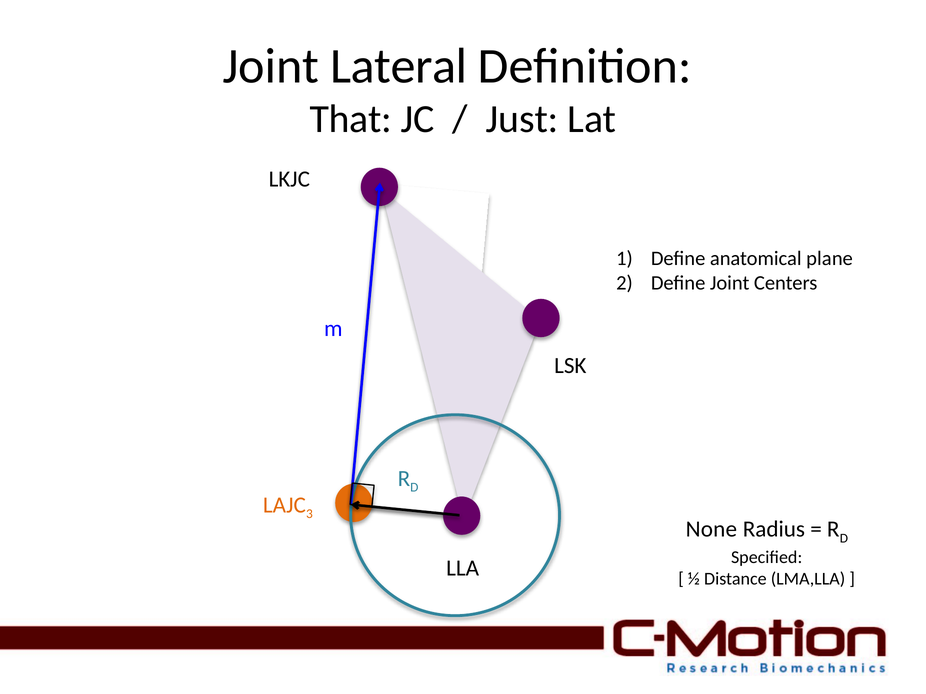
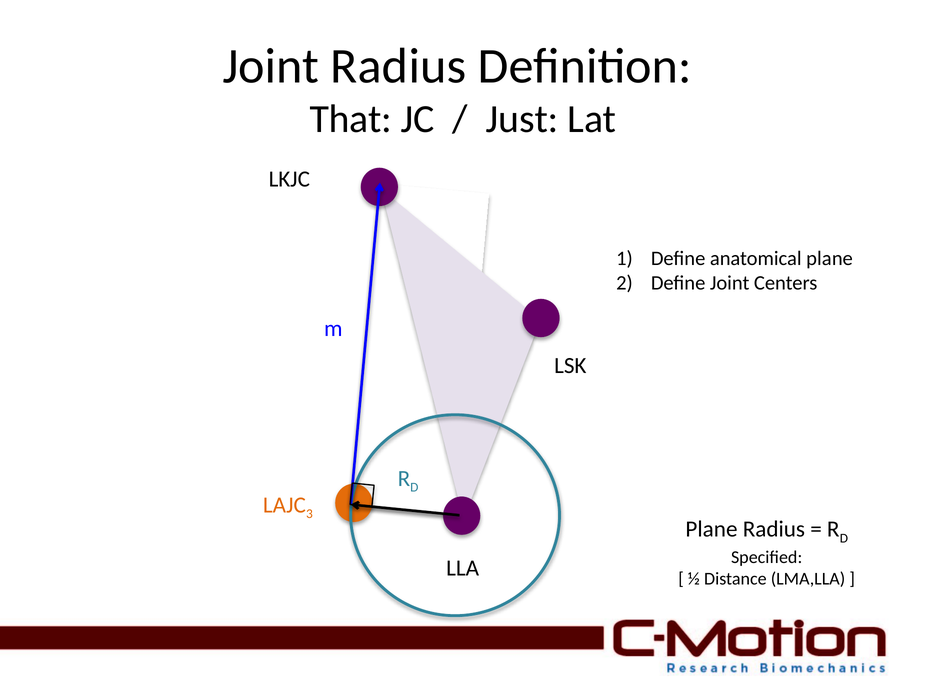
Joint Lateral: Lateral -> Radius (398, 66)
None: None -> Plane (711, 530)
